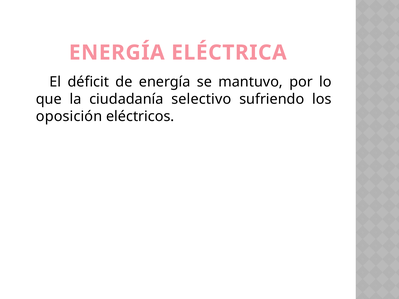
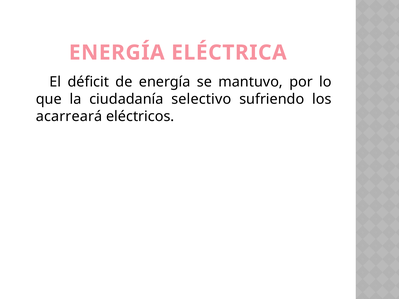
oposición: oposición -> acarreará (69, 116)
